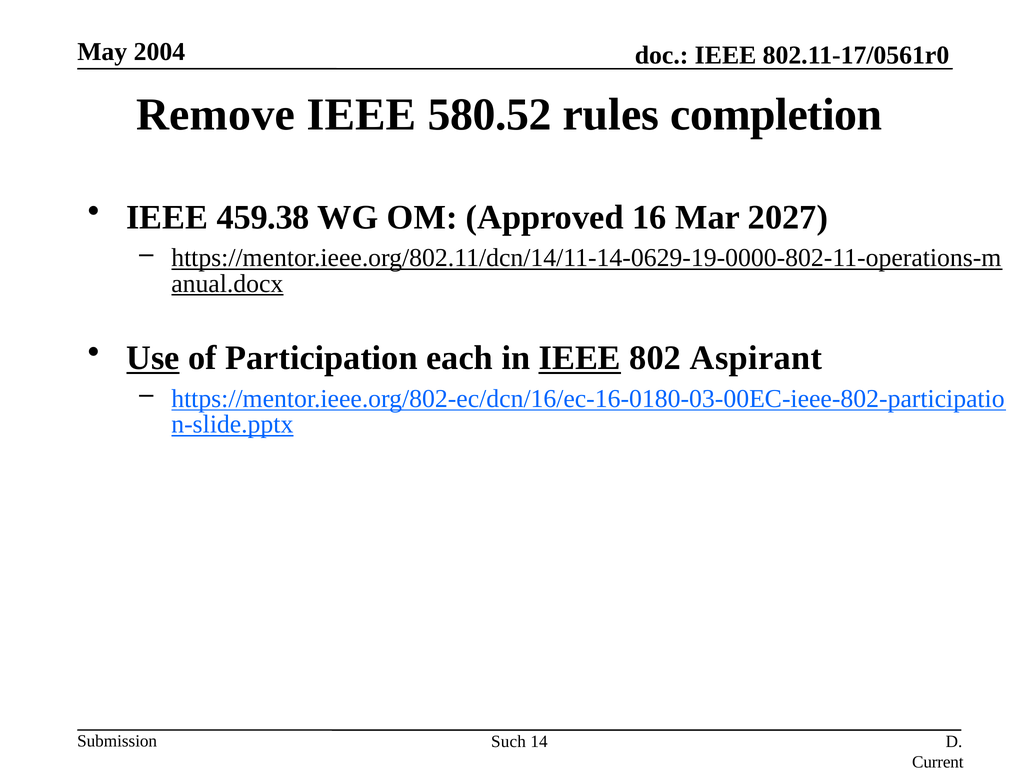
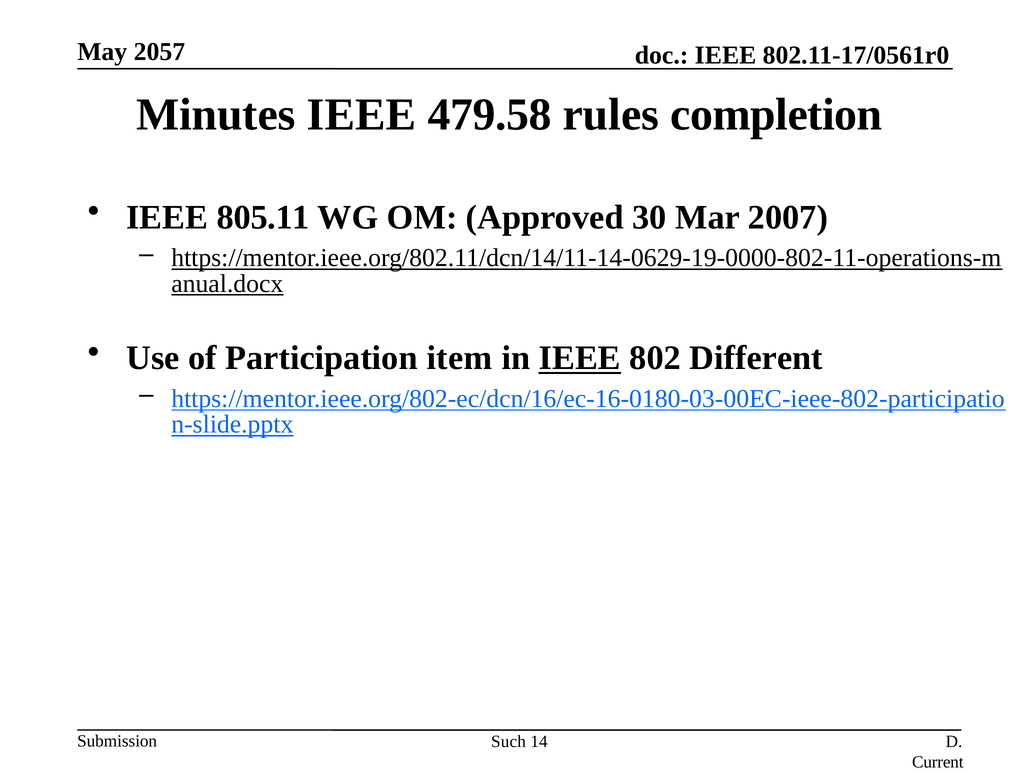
2004: 2004 -> 2057 (159, 52)
Remove: Remove -> Minutes (216, 115)
580.52: 580.52 -> 479.58 (490, 115)
459.38: 459.38 -> 805.11 (263, 217)
16: 16 -> 30 (649, 217)
2027: 2027 -> 2007 (788, 217)
Use underline: present -> none (153, 358)
each: each -> item (459, 358)
Aspirant: Aspirant -> Different (756, 358)
